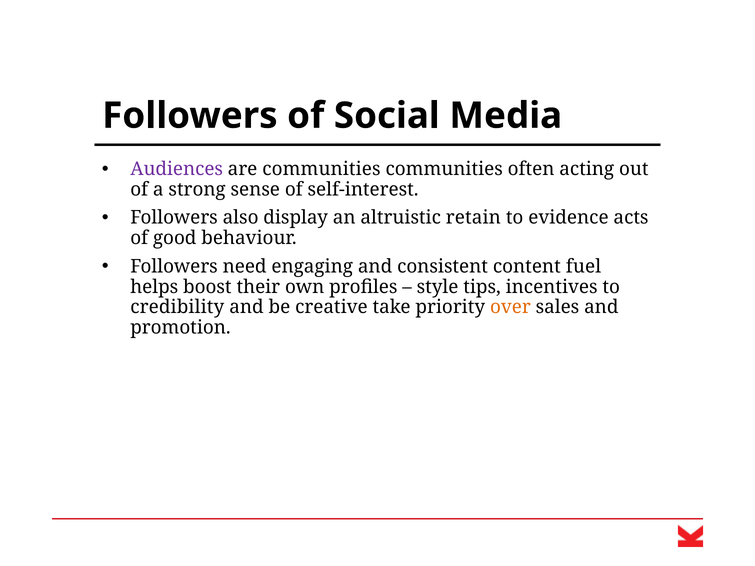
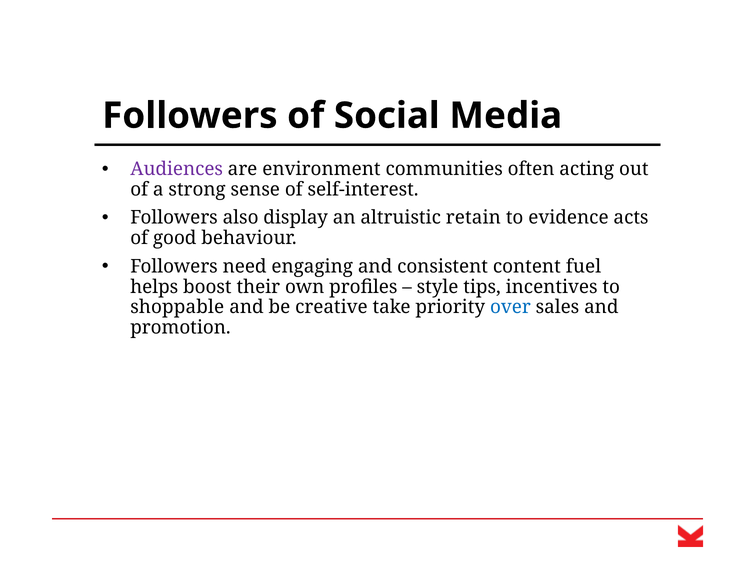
are communities: communities -> environment (321, 169)
credibility: credibility -> shoppable (177, 307)
over colour: orange -> blue (510, 307)
